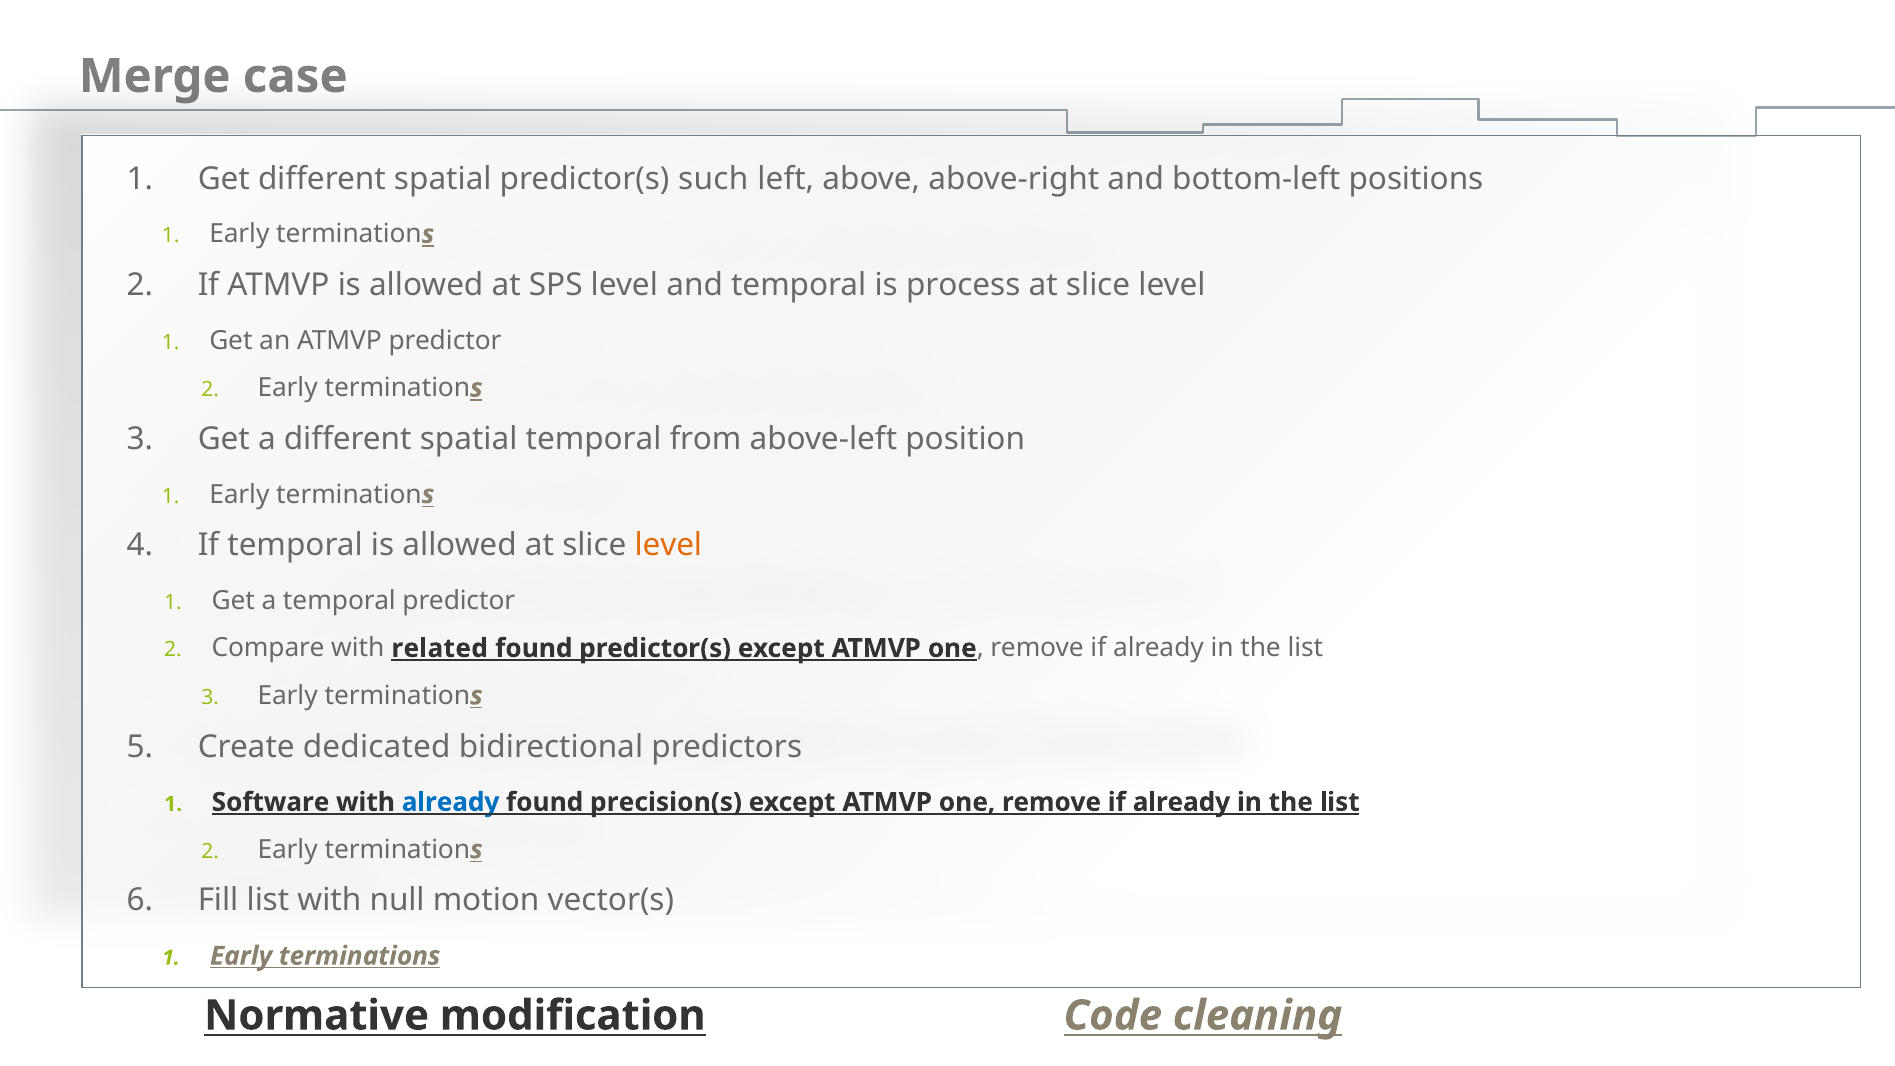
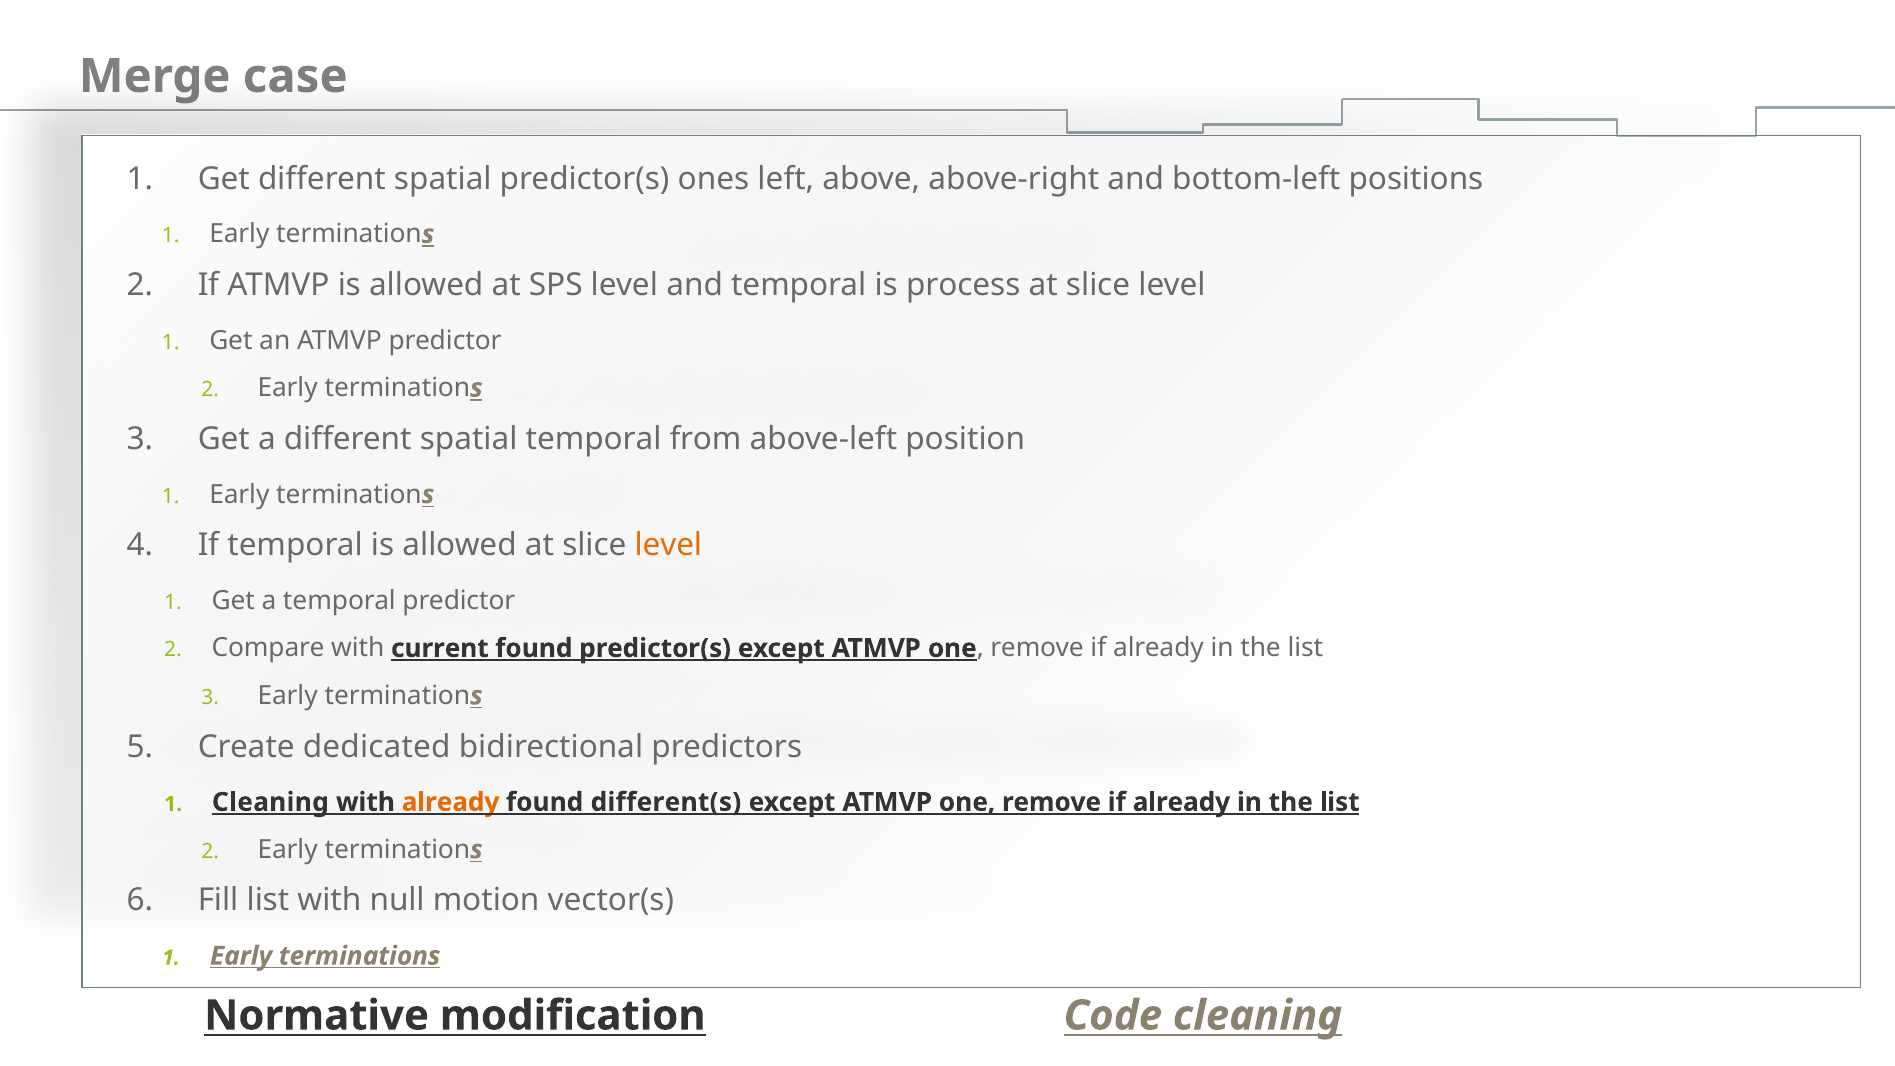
such: such -> ones (713, 179)
related: related -> current (440, 648)
Software: Software -> Cleaning (270, 802)
already colour: blue -> orange (451, 802)
precision(s: precision(s -> different(s (666, 802)
